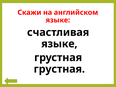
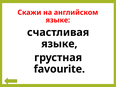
грустная: грустная -> favourite (59, 69)
